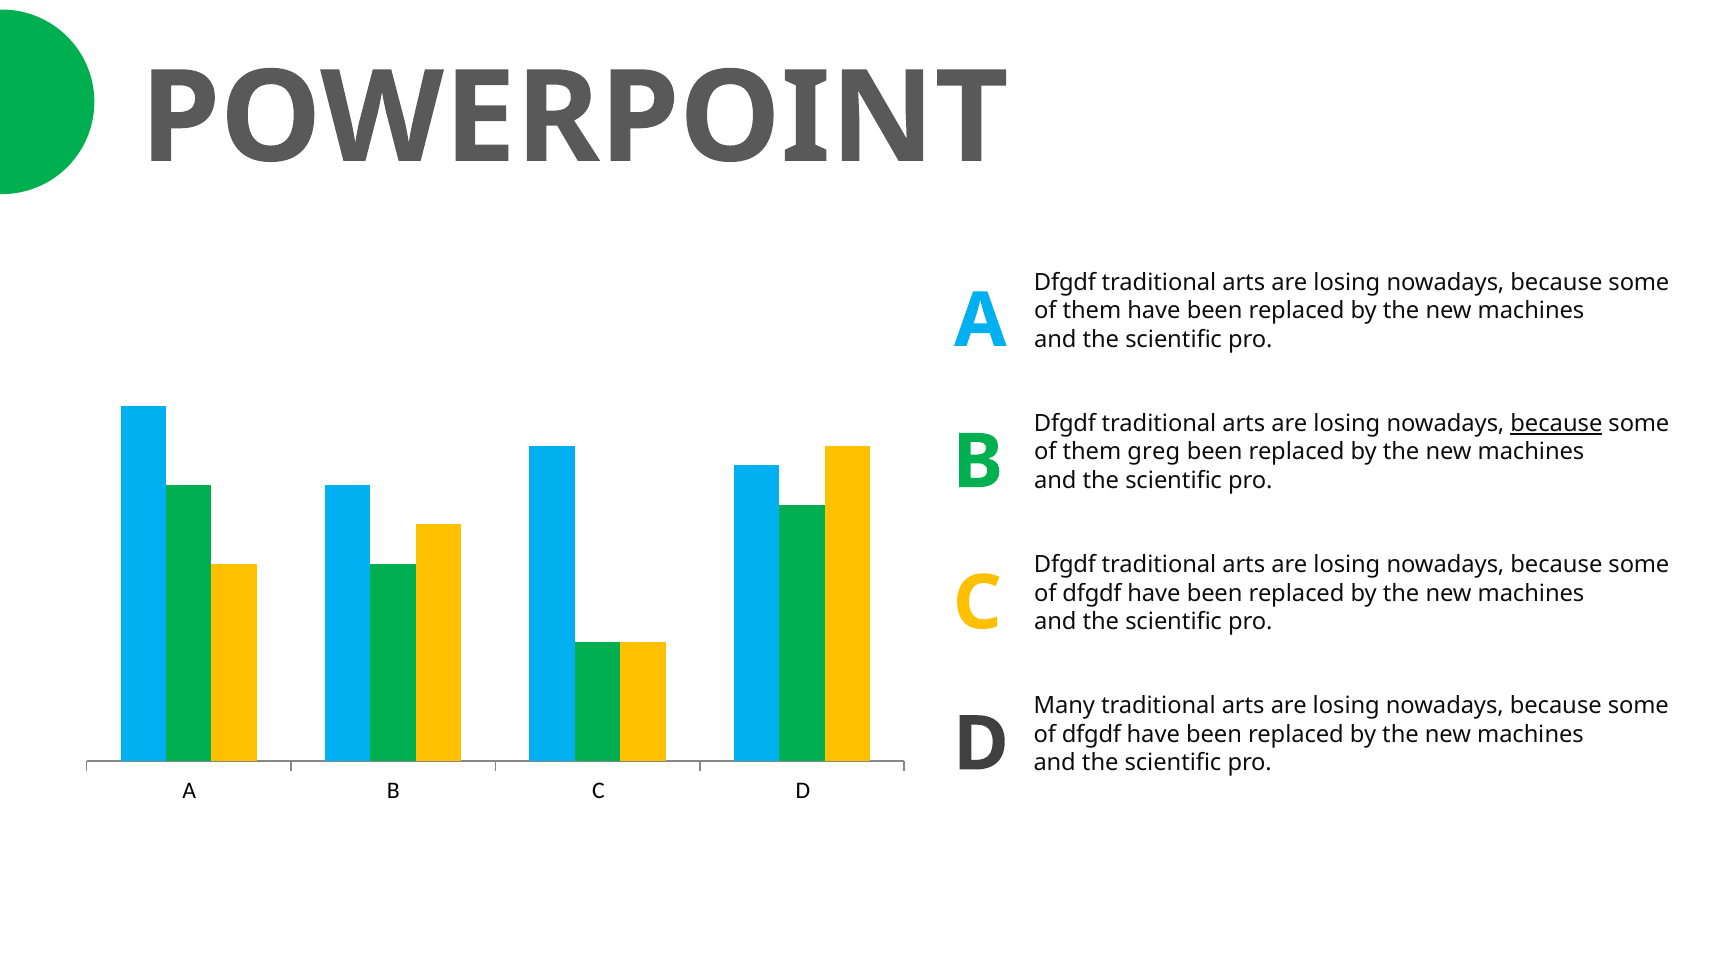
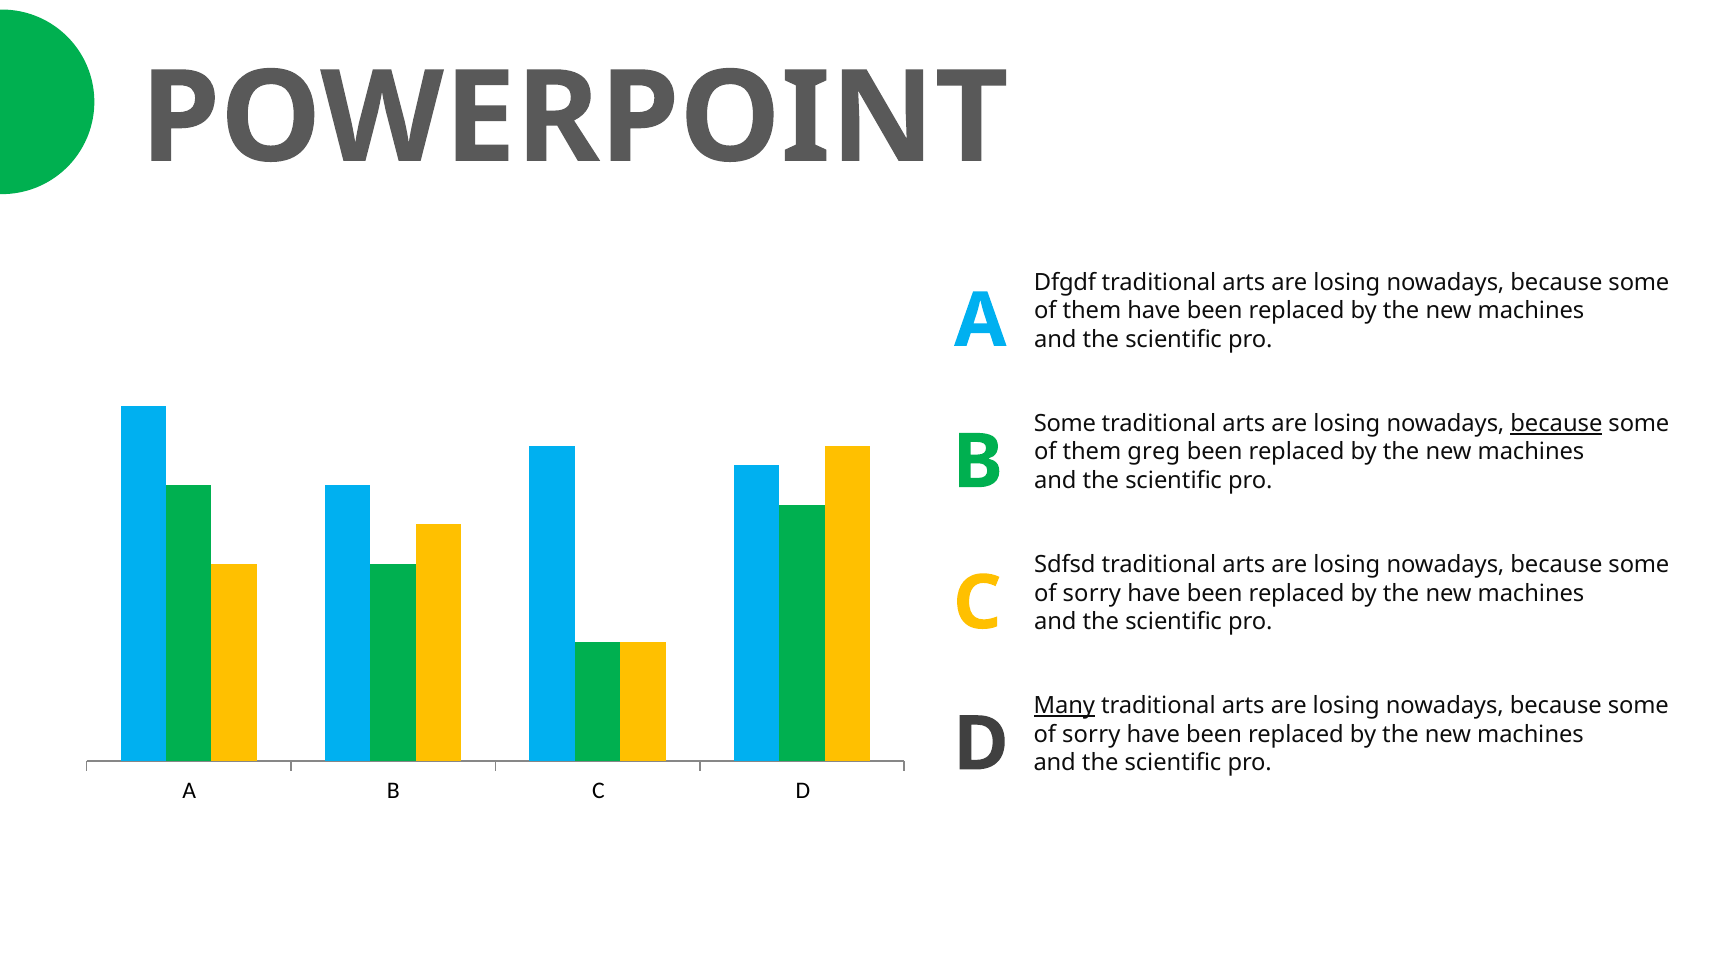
Dfgdf: Dfgdf -> Some (1065, 424)
Dfgdf: Dfgdf -> Sdfsd (1065, 565)
dfgdf: dfgdf -> sorry (1092, 594)
Many underline: none -> present (1064, 706)
dfgdf: dfgdf -> sorry (1091, 735)
